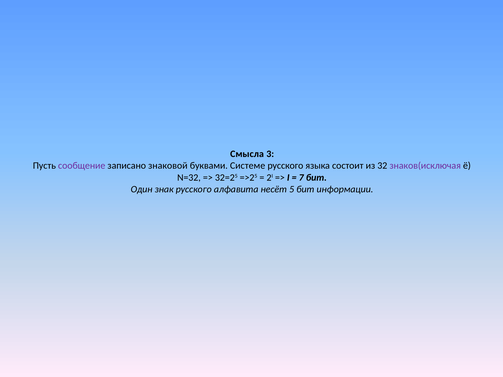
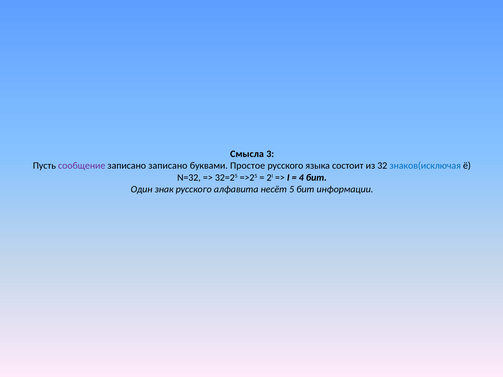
записано знаковой: знаковой -> записано (168, 166)
Системе: Системе -> Простое (248, 166)
знаков(исключая colour: purple -> blue (425, 166)
7: 7 -> 4 (301, 178)
